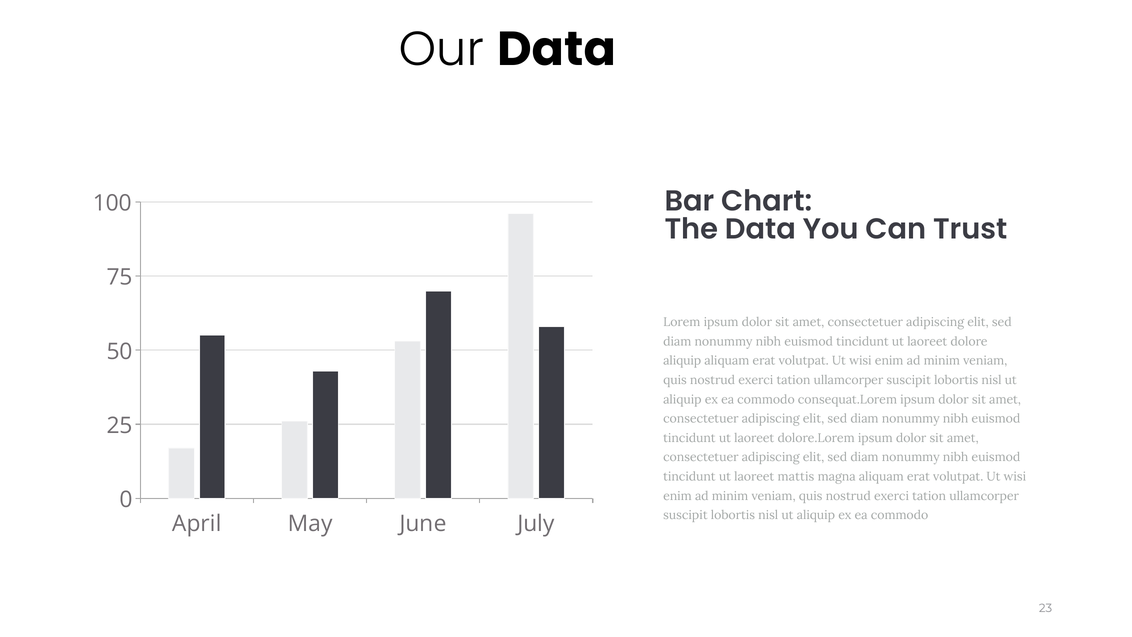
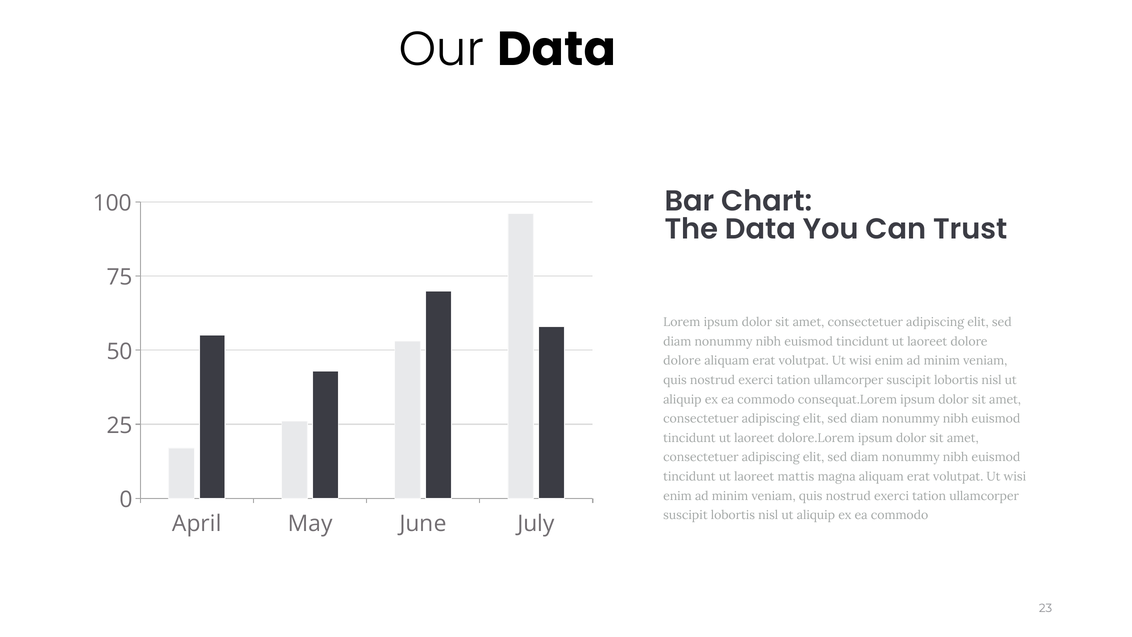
aliquip: aliquip -> dolore (682, 361)
